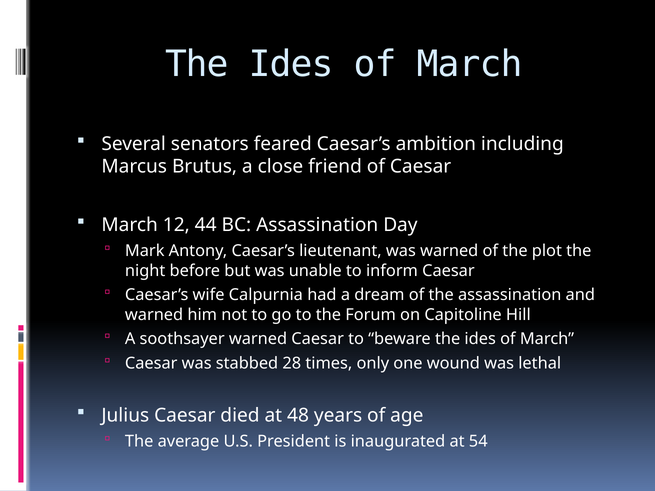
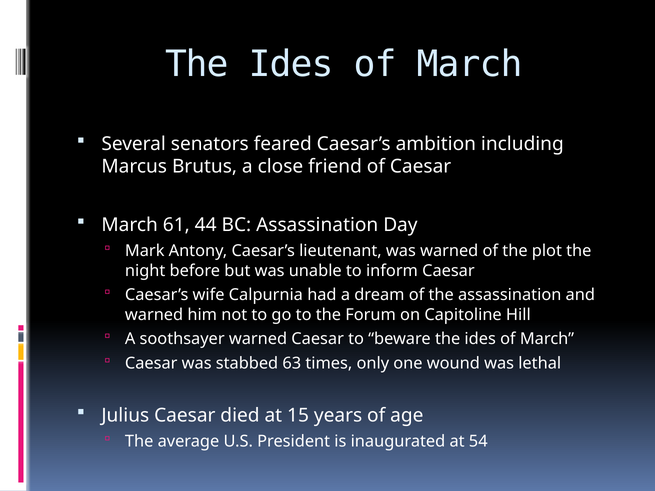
12: 12 -> 61 (176, 225)
28: 28 -> 63 (292, 364)
48: 48 -> 15 (298, 416)
